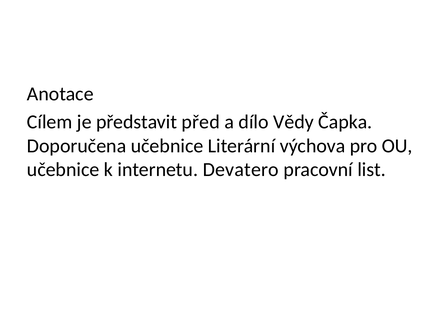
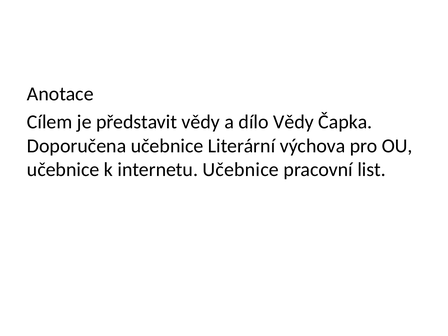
představit před: před -> vědy (201, 122)
internetu Devatero: Devatero -> Učebnice (241, 170)
